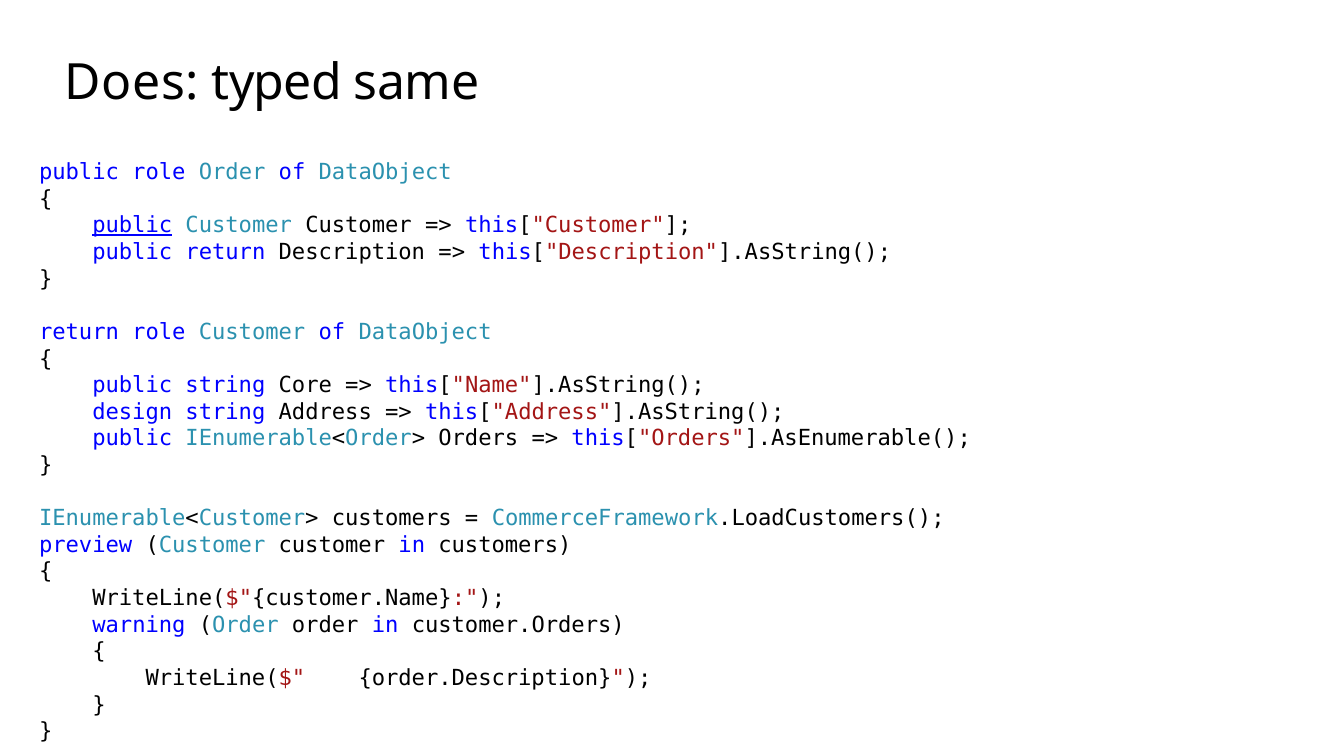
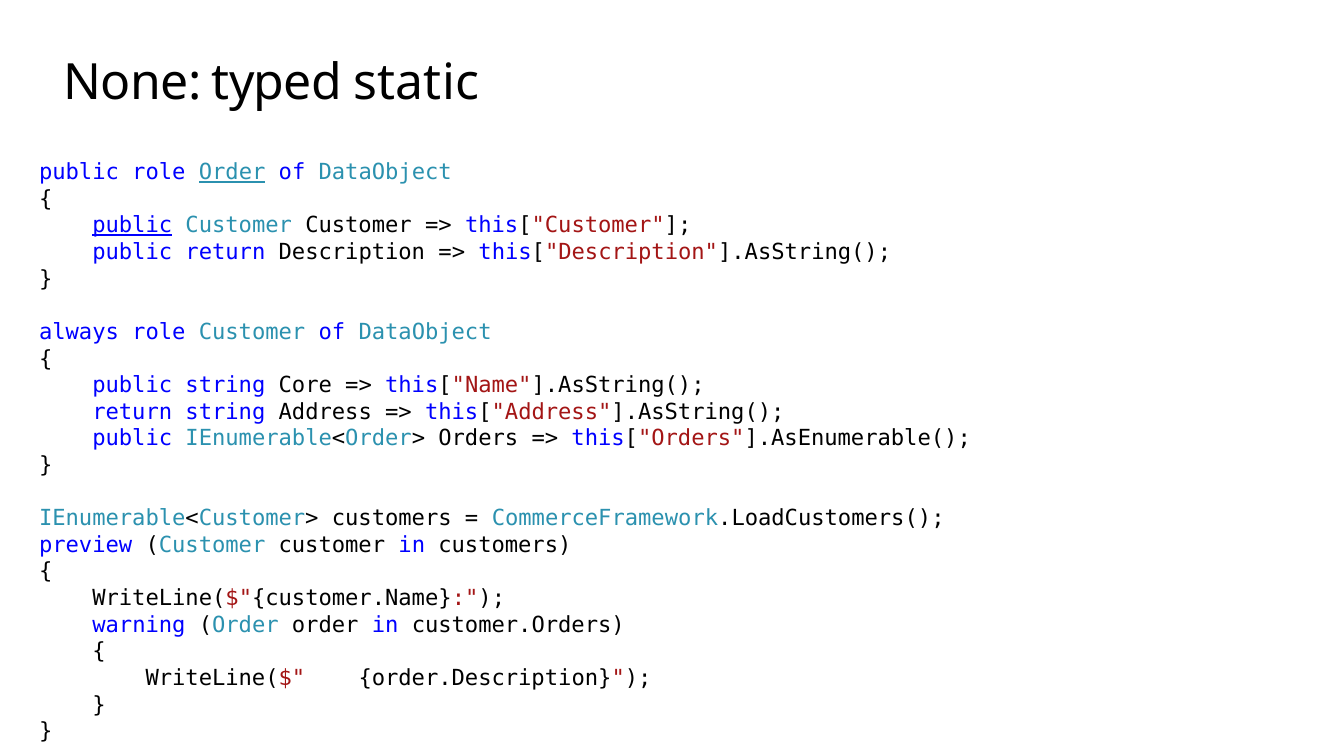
Does: Does -> None (132, 83)
same: same -> static (416, 83)
Order underline: none -> present (232, 172)
return: return -> always (79, 332)
design: design -> return (132, 412)
